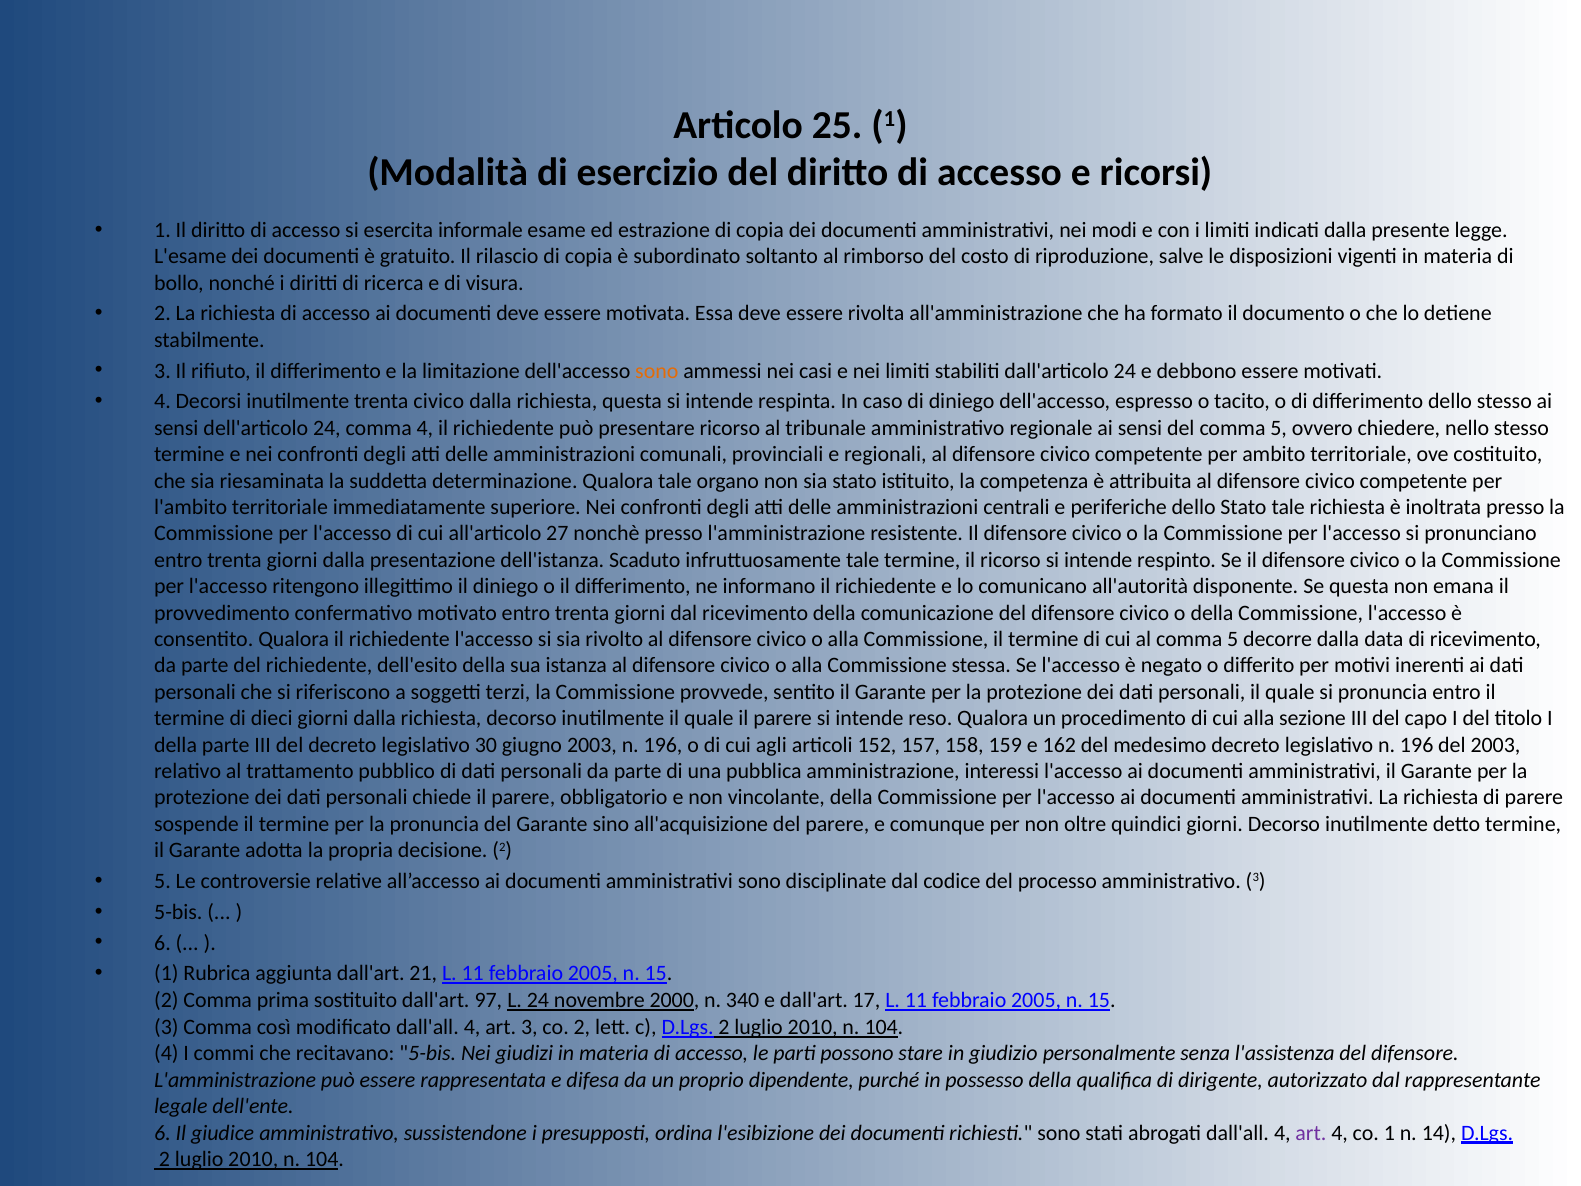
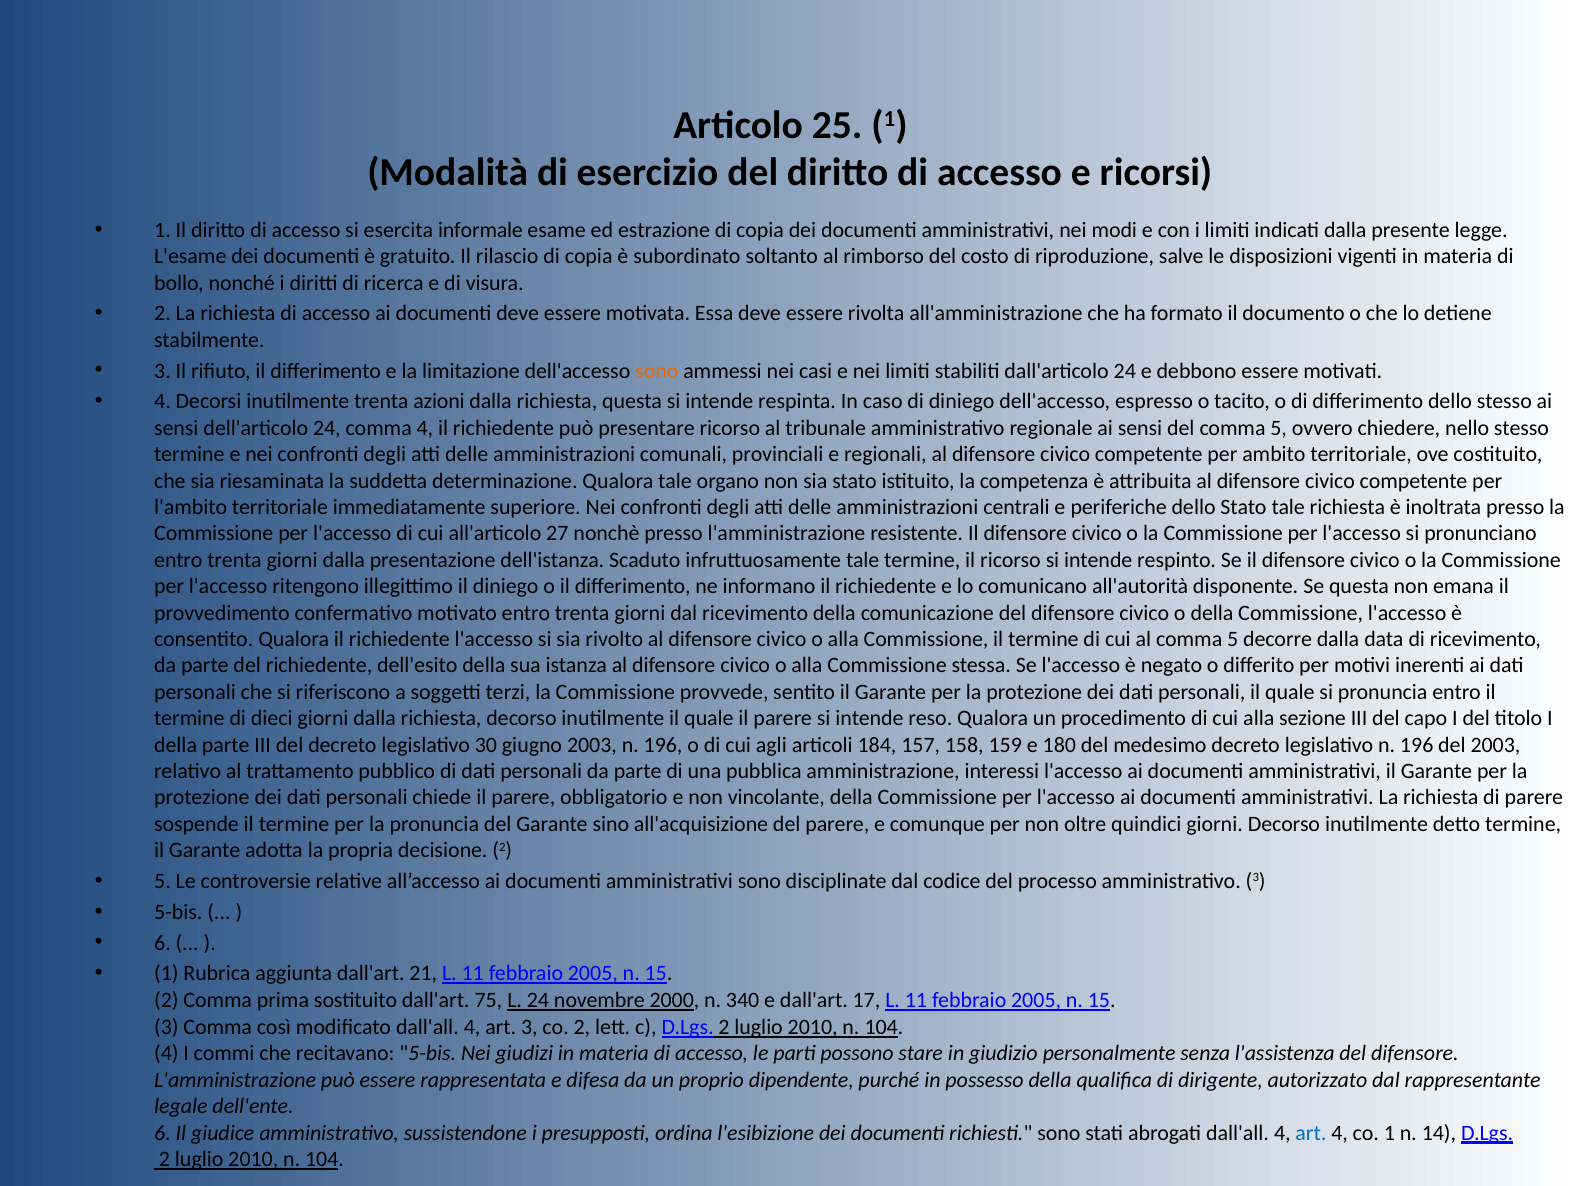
trenta civico: civico -> azioni (439, 402)
152: 152 -> 184 (877, 745)
162: 162 -> 180 (1059, 745)
97: 97 -> 75 (488, 1000)
art colour: purple -> blue (1311, 1133)
